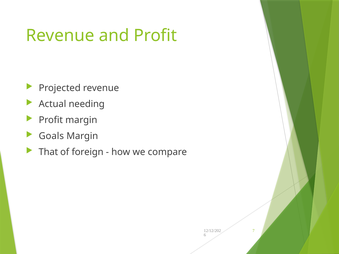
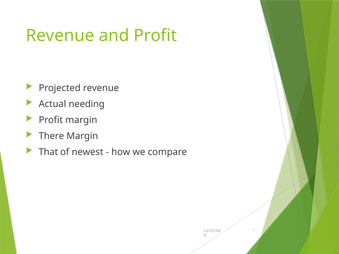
Goals: Goals -> There (51, 136)
foreign: foreign -> newest (88, 152)
